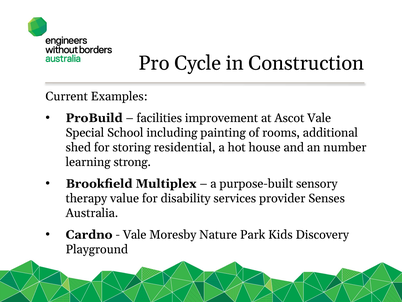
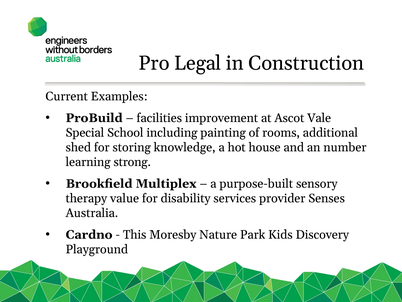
Cycle: Cycle -> Legal (198, 63)
residential: residential -> knowledge (185, 147)
Vale: Vale -> This (135, 234)
